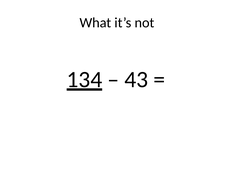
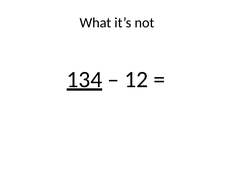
43: 43 -> 12 (136, 79)
